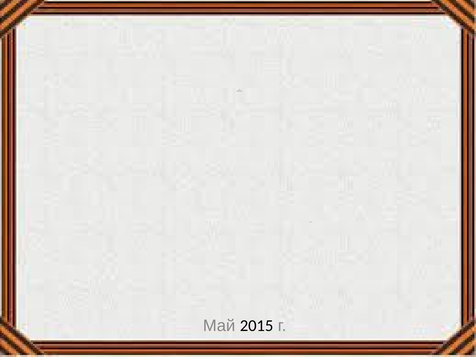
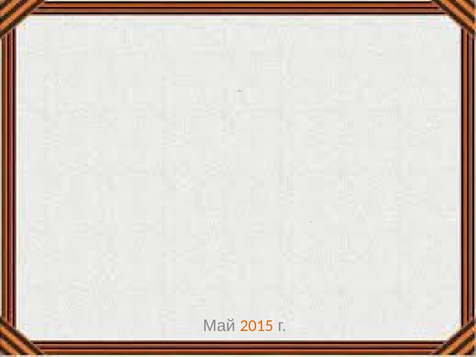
2015 colour: black -> orange (257, 326)
